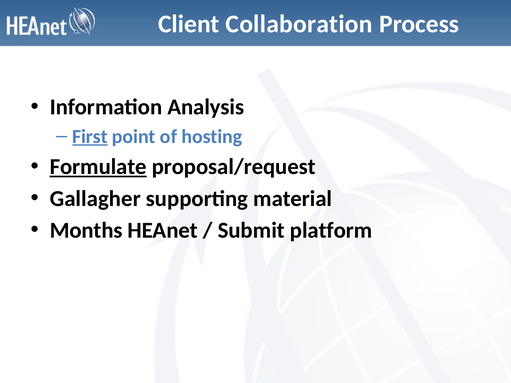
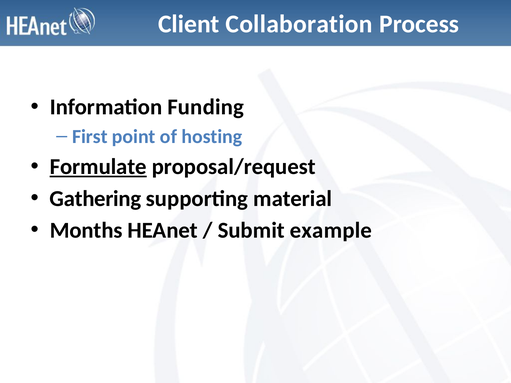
Analysis: Analysis -> Funding (206, 107)
First underline: present -> none (90, 137)
Gallagher: Gallagher -> Gathering (95, 199)
platform: platform -> example (331, 230)
